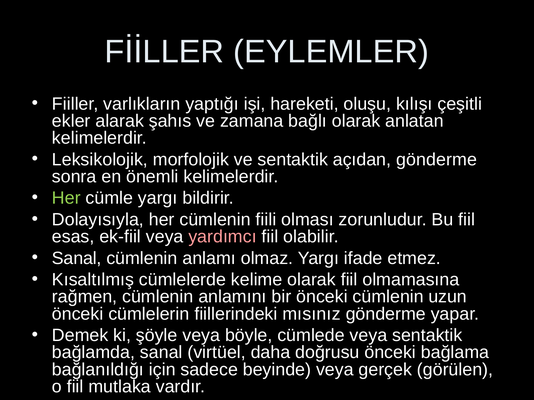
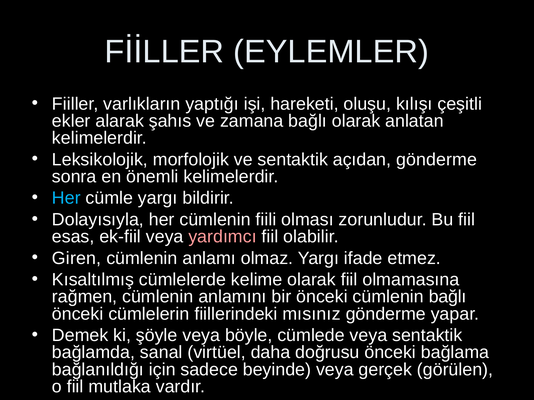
Her colour: light green -> light blue (66, 198)
Sanal: Sanal -> Giren (77, 259)
cümlenin uzun: uzun -> bağlı (448, 297)
